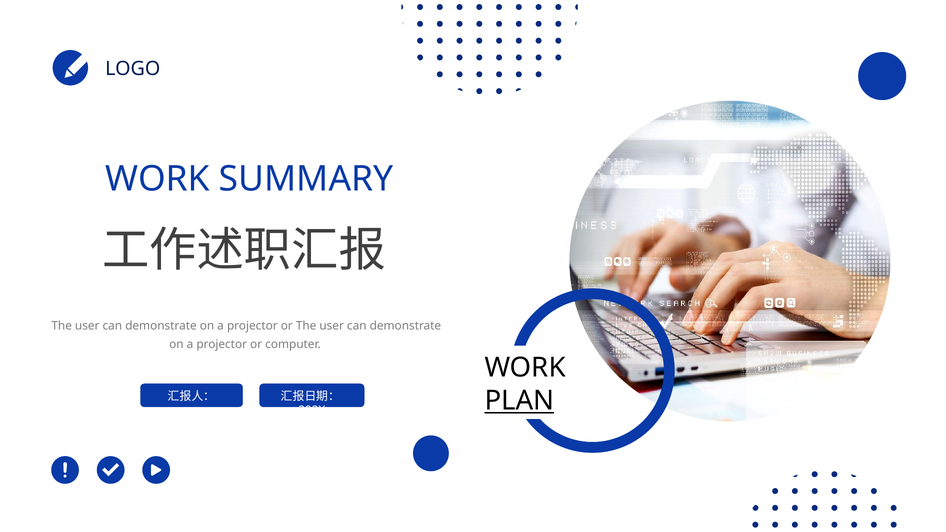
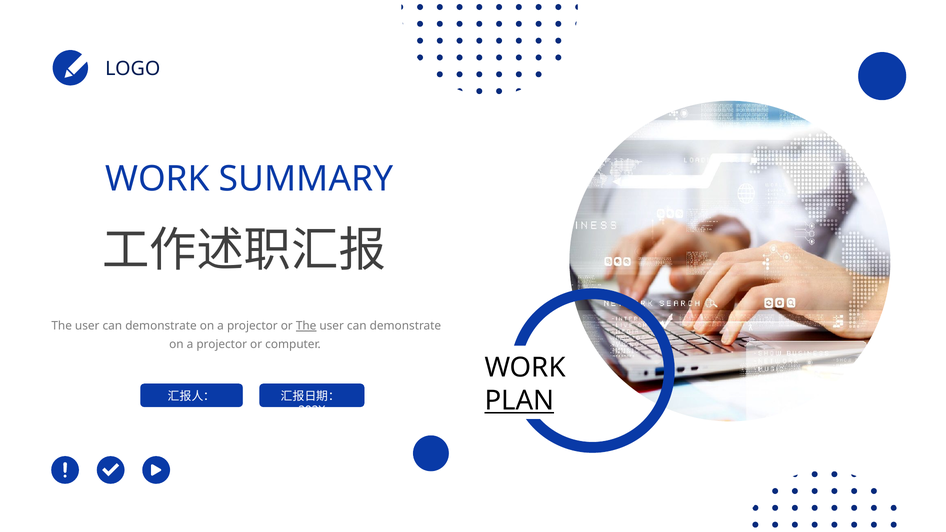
The underline: none -> present (306, 326)
